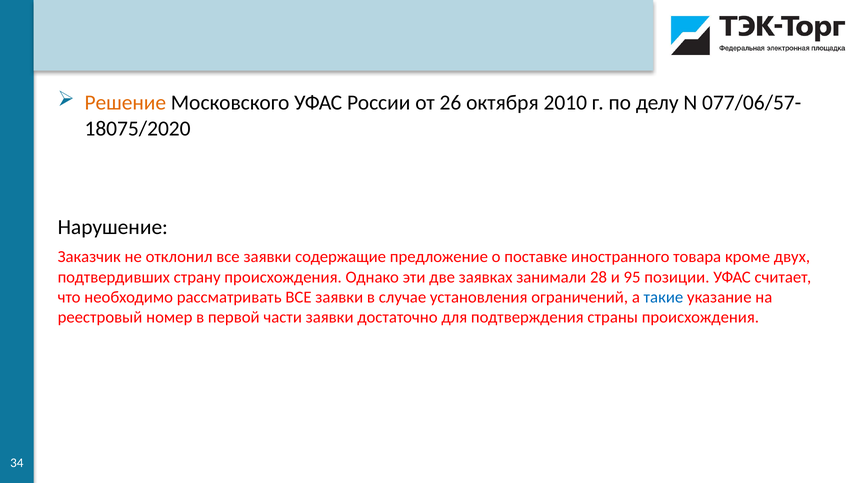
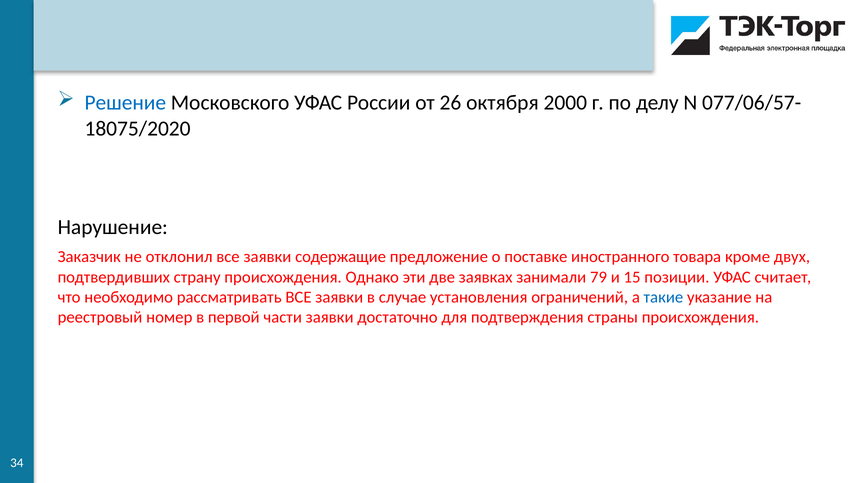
Решение colour: orange -> blue (125, 103)
2010: 2010 -> 2000 (565, 103)
28: 28 -> 79 (599, 277)
95: 95 -> 15 (632, 277)
